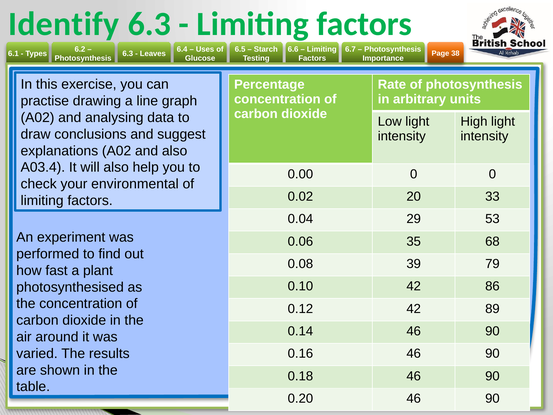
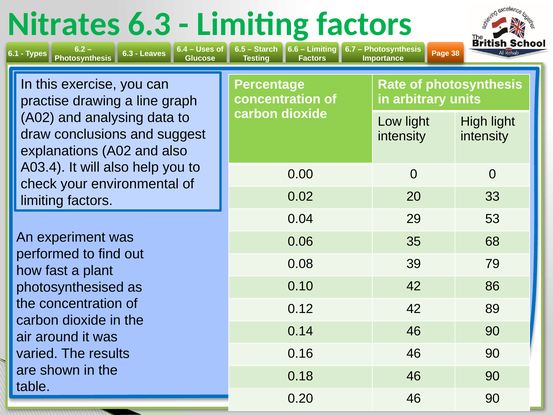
Identify: Identify -> Nitrates (64, 24)
